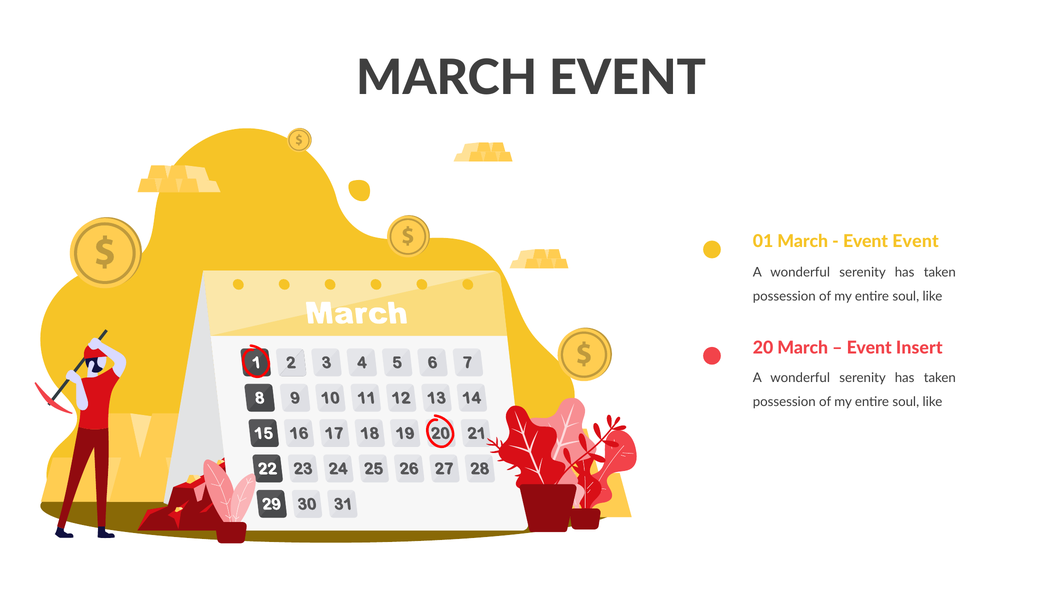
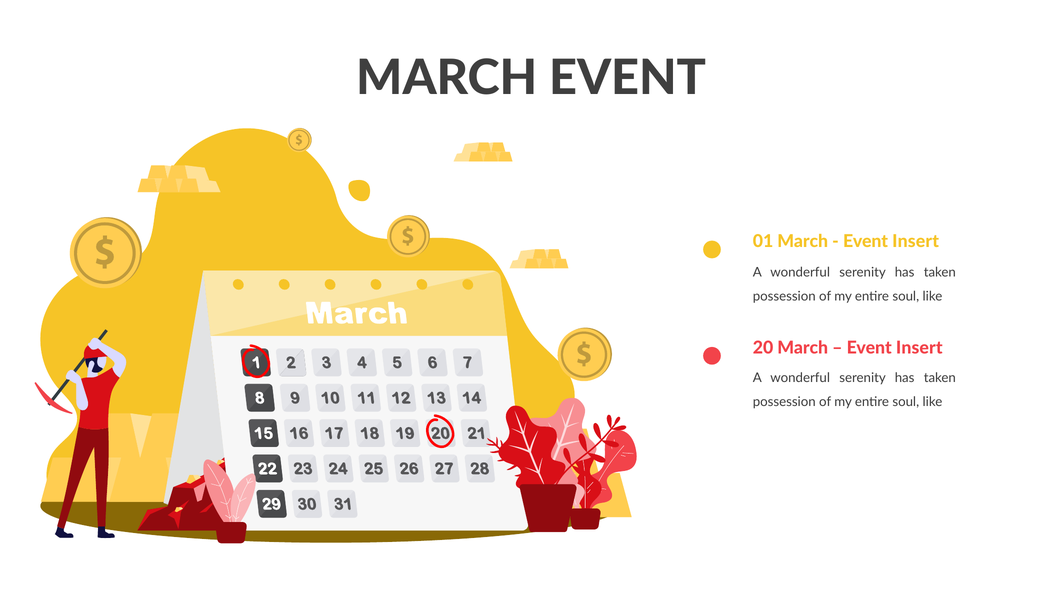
Event: Event -> Insert (916, 242)
